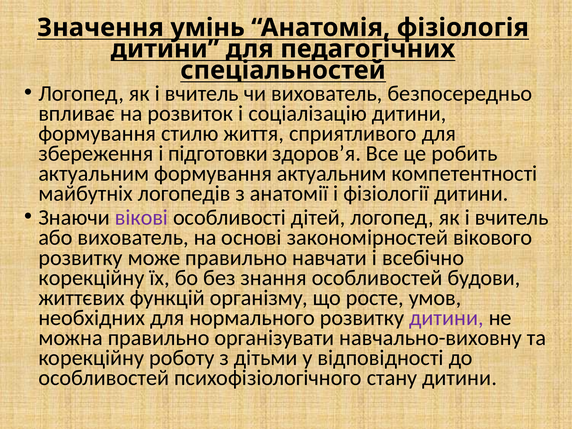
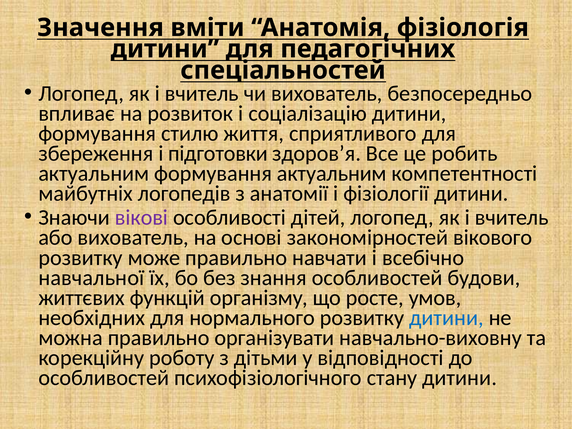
умінь: умінь -> вміти (208, 28)
корекційну: корекційну -> навчальної (91, 278)
дитини colour: purple -> blue (446, 318)
